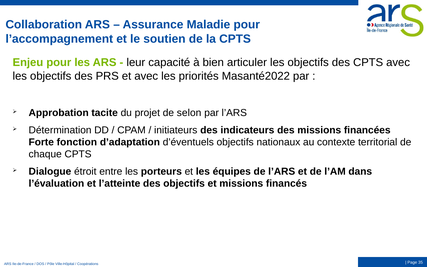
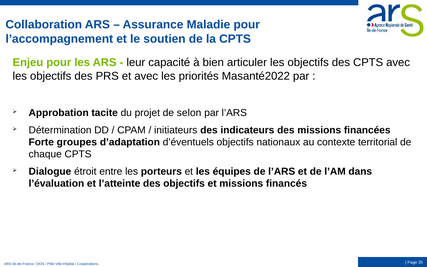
fonction: fonction -> groupes (77, 142)
